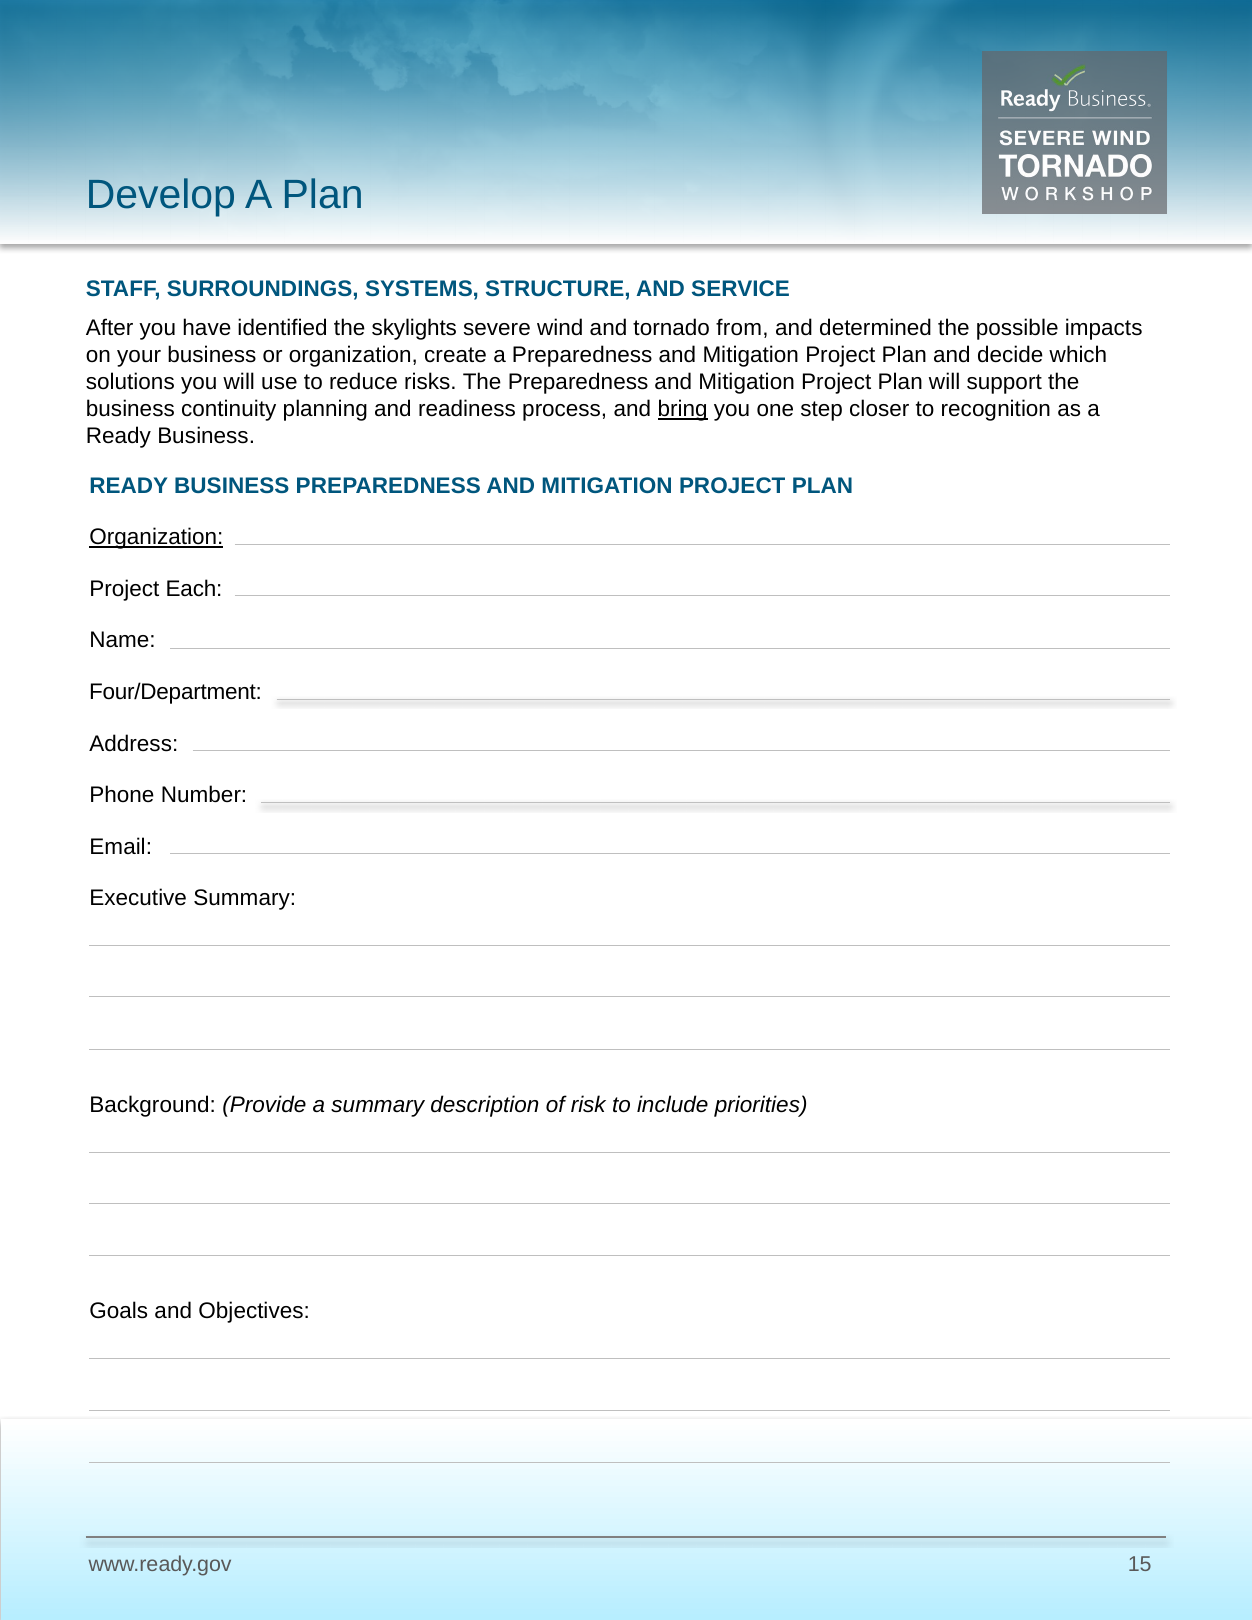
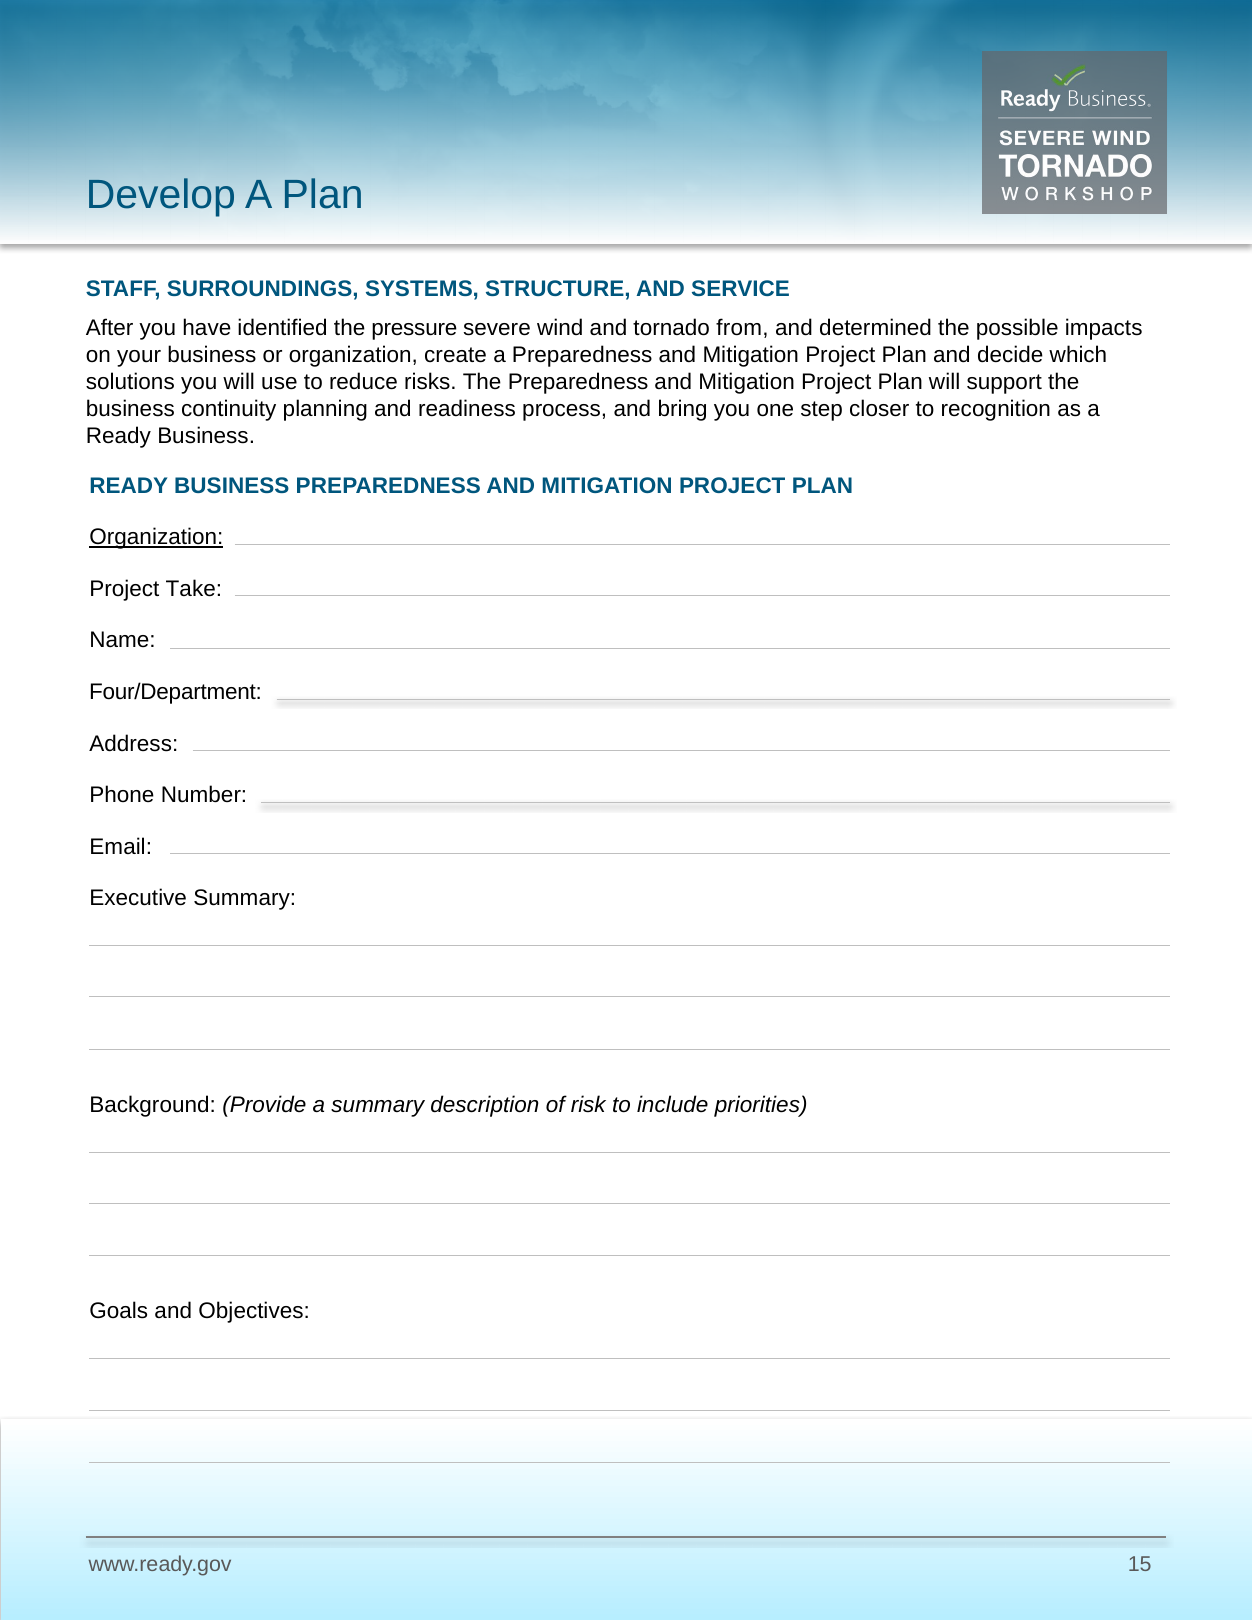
skylights: skylights -> pressure (414, 328)
bring underline: present -> none (683, 409)
Each: Each -> Take (194, 589)
